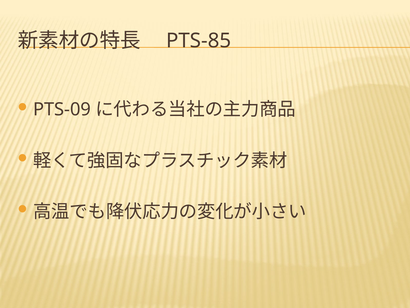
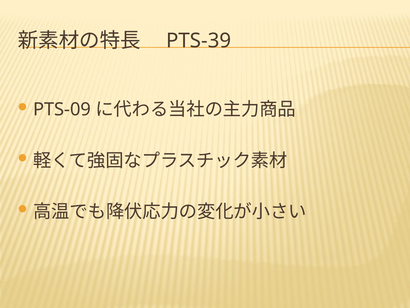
PTS-85: PTS-85 -> PTS-39 (199, 41)
